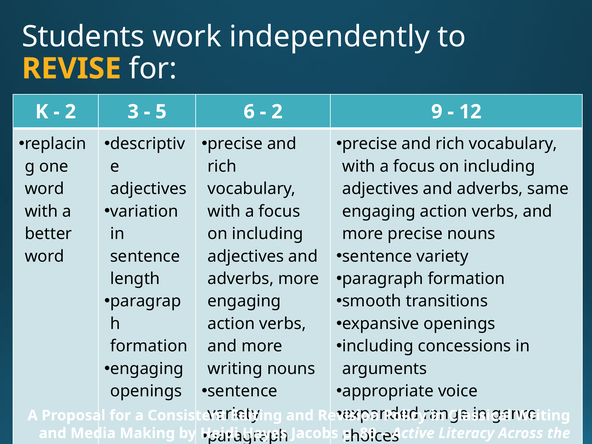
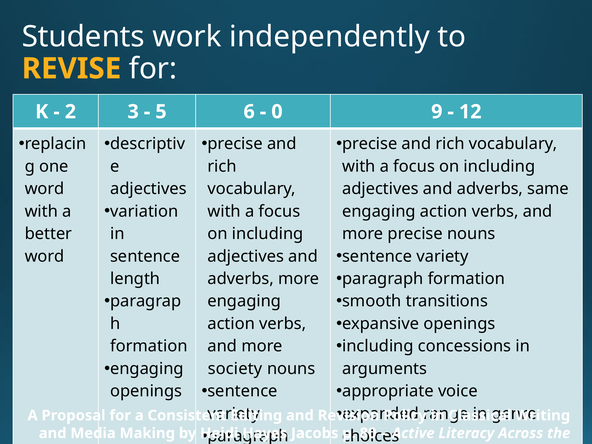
2: 2 -> 0 (277, 112)
writing: writing -> society (235, 369)
